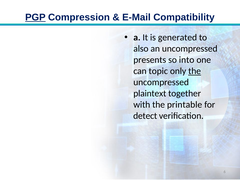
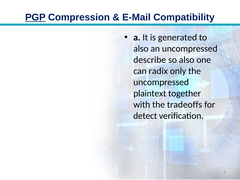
presents: presents -> describe (150, 60)
so into: into -> also (187, 60)
topic: topic -> radix (158, 71)
the underline: present -> none (195, 71)
printable: printable -> tradeoffs (185, 105)
